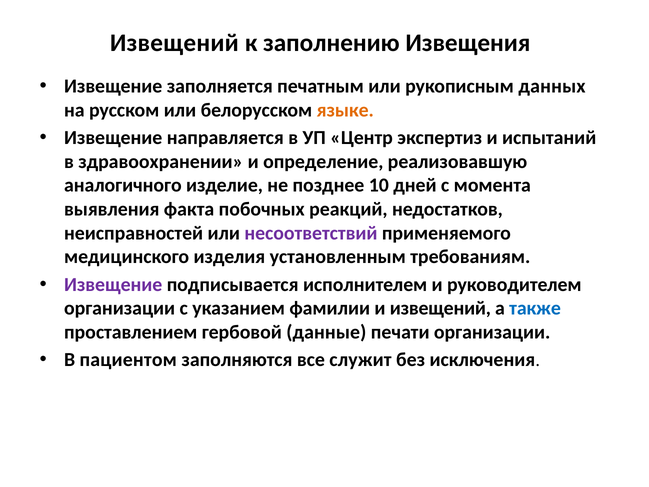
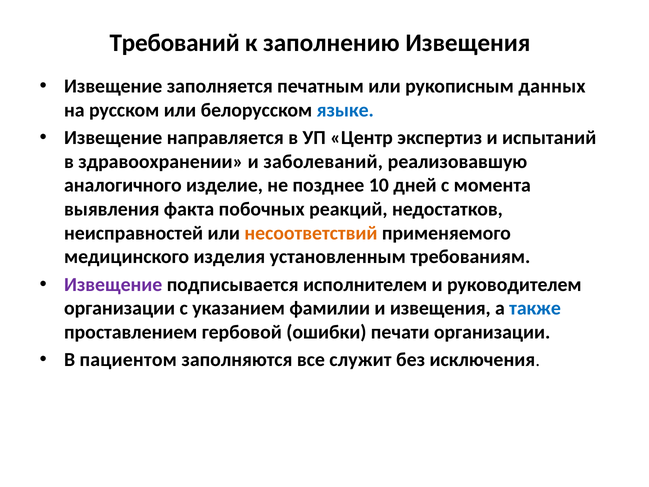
Извещений: Извещений -> Требований (175, 43)
языке colour: orange -> blue (345, 110)
определение: определение -> заболеваний (323, 161)
несоответствий colour: purple -> orange (311, 233)
и извещений: извещений -> извещения (440, 308)
данные: данные -> ошибки (326, 332)
